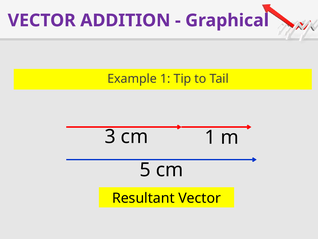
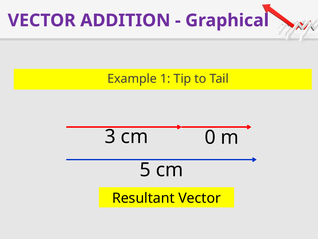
cm 1: 1 -> 0 (210, 137)
